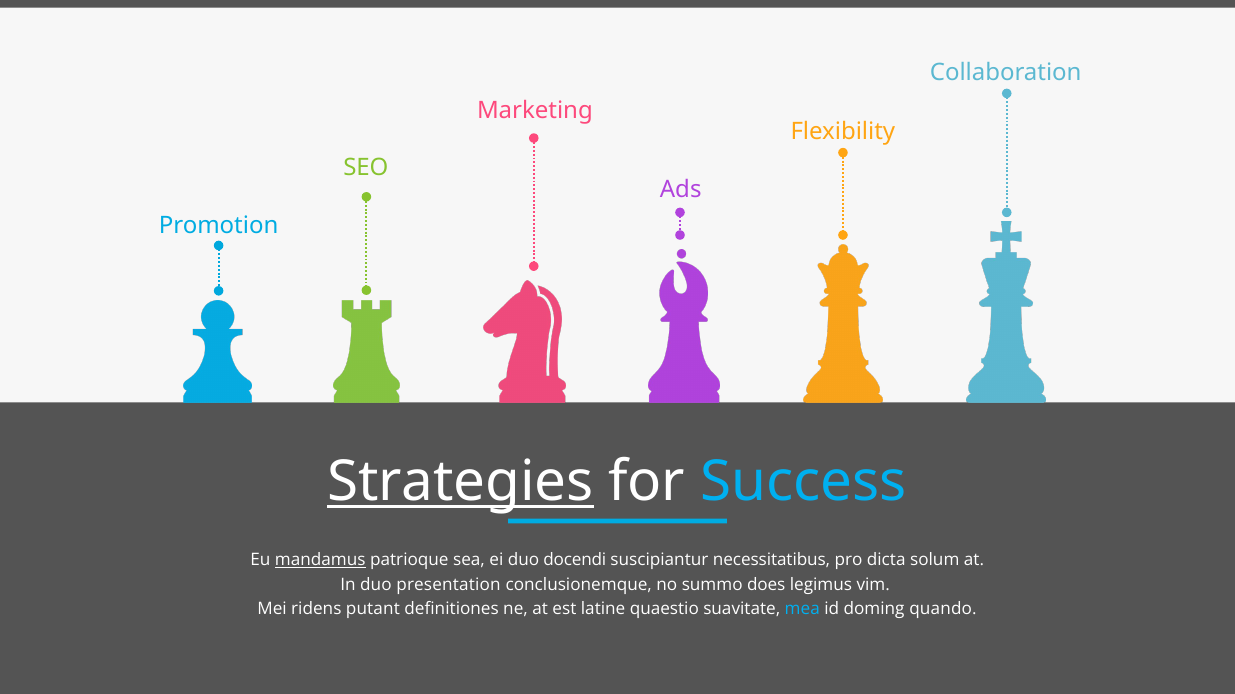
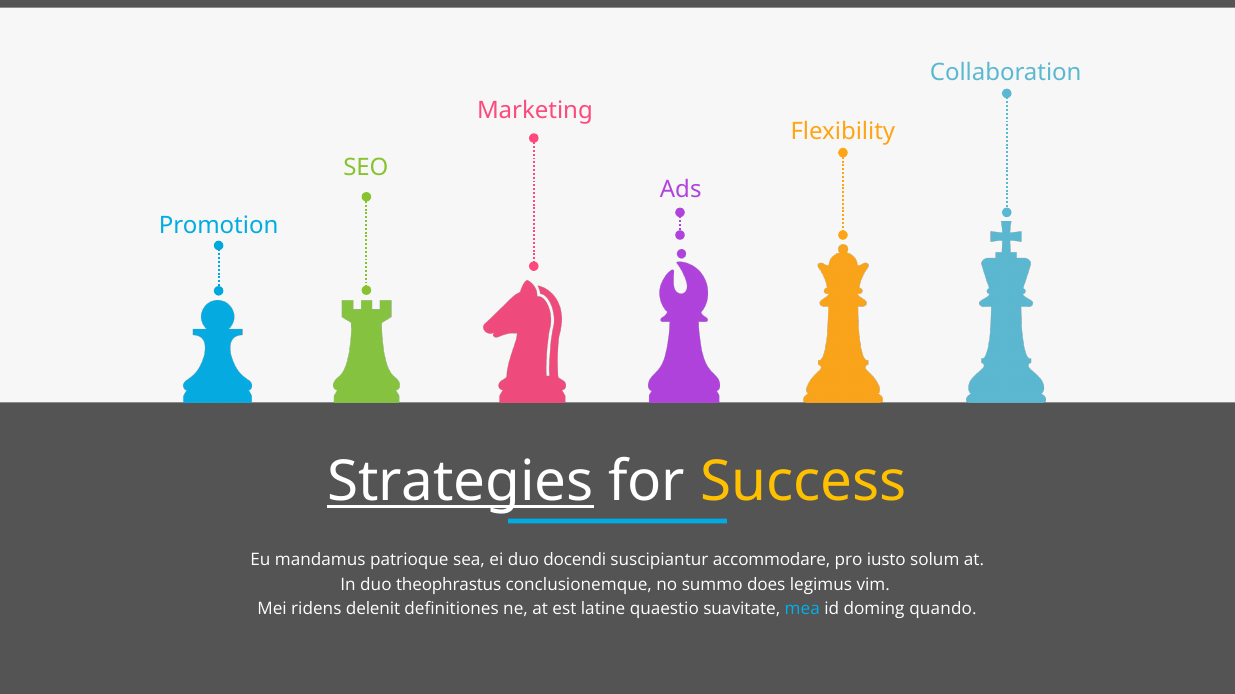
Success colour: light blue -> yellow (803, 483)
mandamus underline: present -> none (320, 560)
necessitatibus: necessitatibus -> accommodare (772, 560)
dicta: dicta -> iusto (886, 560)
presentation: presentation -> theophrastus (449, 585)
putant: putant -> delenit (373, 610)
